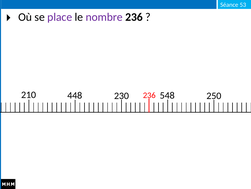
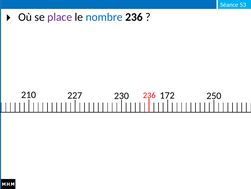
nombre colour: purple -> blue (104, 17)
448: 448 -> 227 (75, 95)
548: 548 -> 172 (167, 95)
